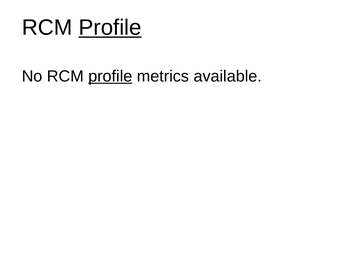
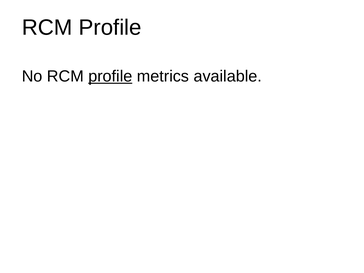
Profile underline: present -> none (110, 28)
